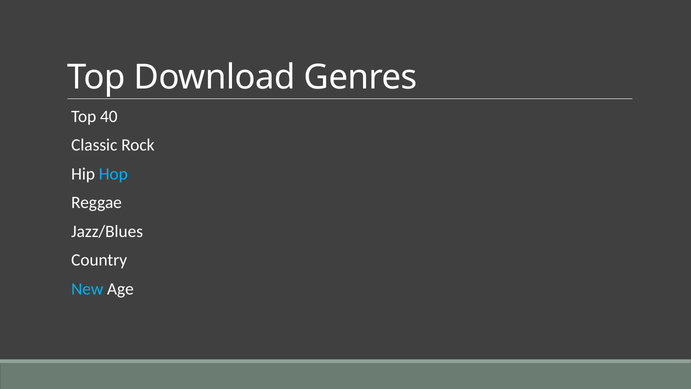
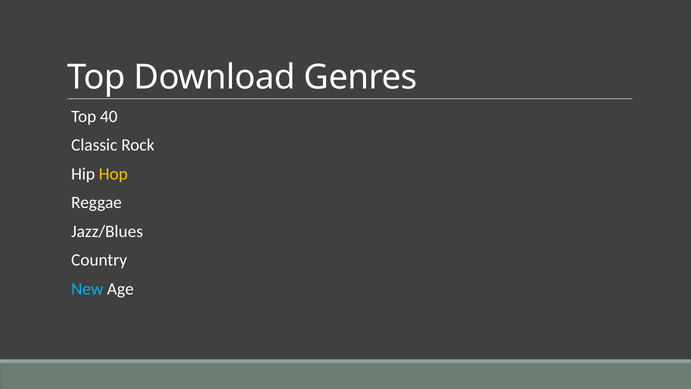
Hop colour: light blue -> yellow (113, 174)
